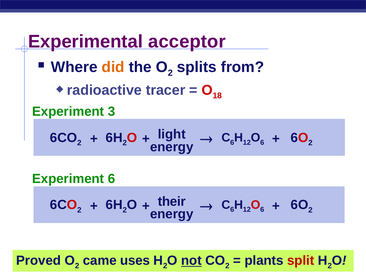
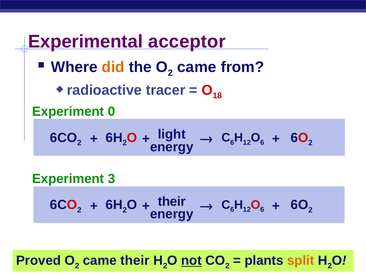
splits: splits -> came (197, 67)
3: 3 -> 0 (111, 111)
Experiment 6: 6 -> 3 (111, 178)
came uses: uses -> their (135, 260)
split colour: red -> orange (301, 260)
